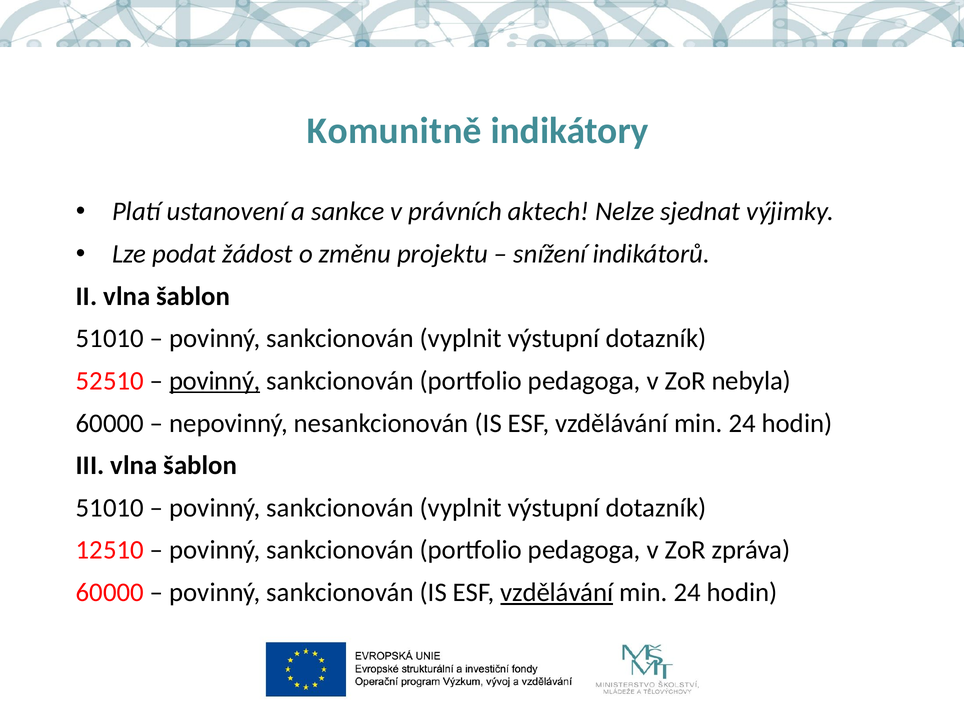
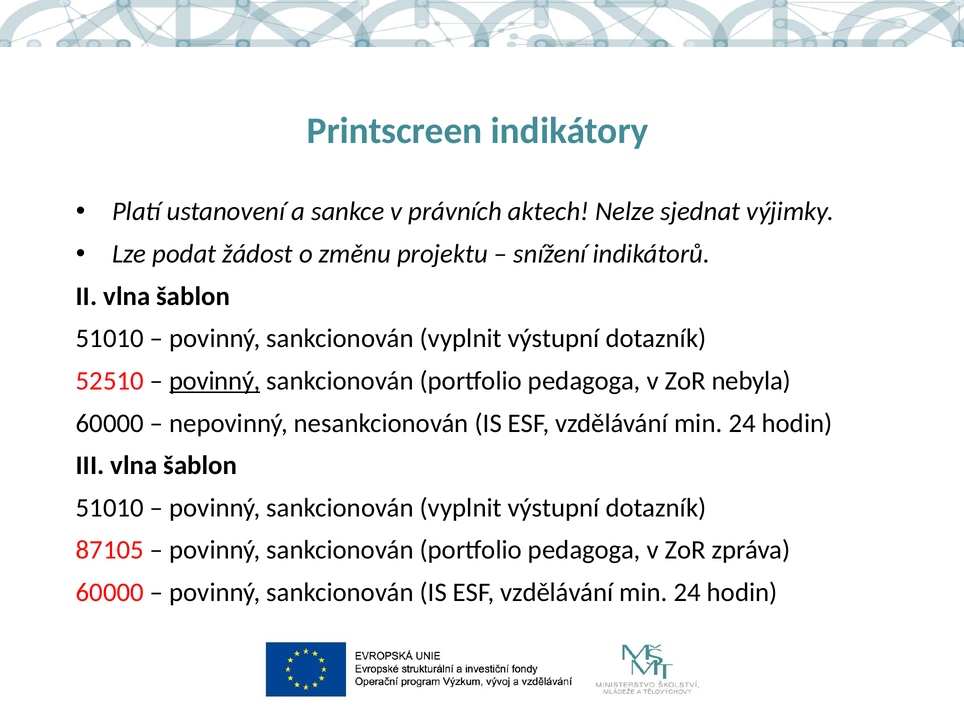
Komunitně: Komunitně -> Printscreen (395, 131)
12510: 12510 -> 87105 (110, 550)
vzdělávání underline: present -> none (557, 592)
